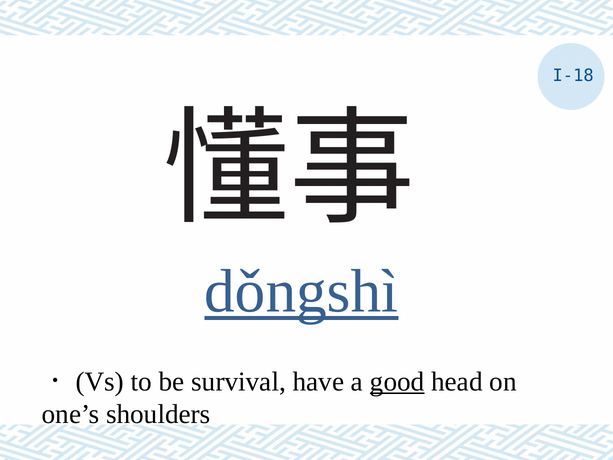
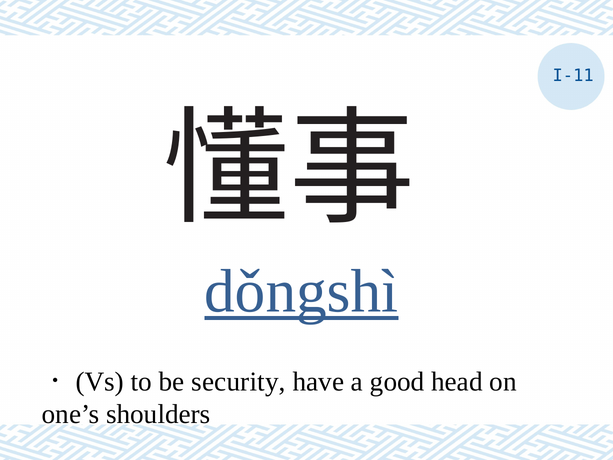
I-18: I-18 -> I-11 (573, 76)
survival: survival -> security (238, 381)
good underline: present -> none (397, 381)
